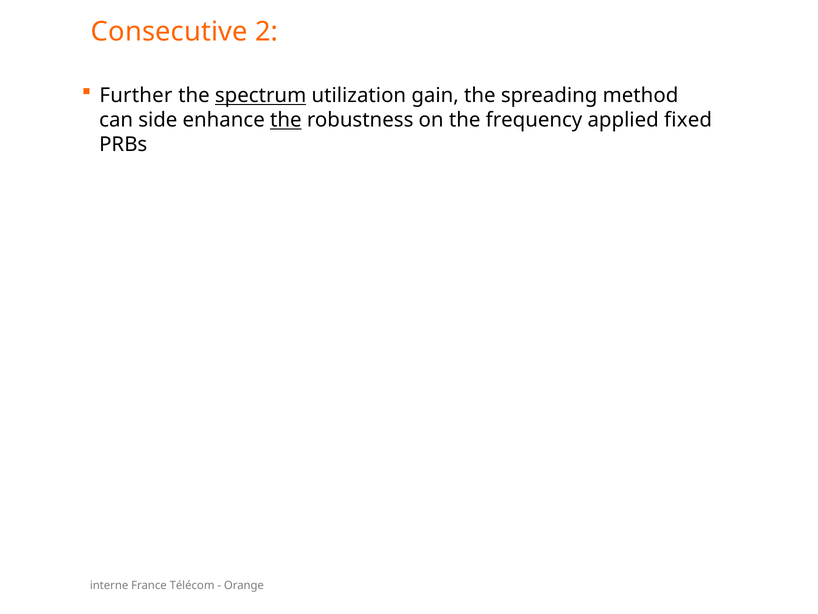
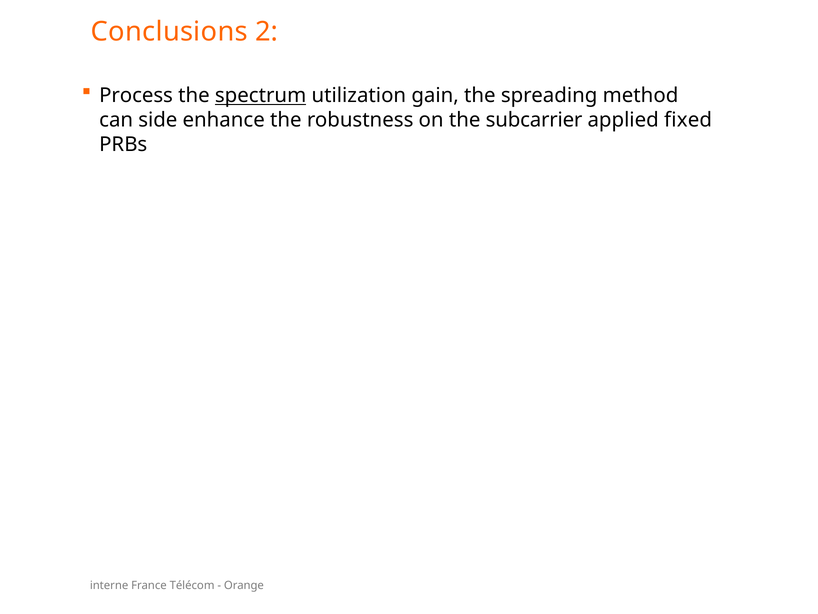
Consecutive: Consecutive -> Conclusions (169, 32)
Further: Further -> Process (136, 96)
the underline: present -> none (286, 120)
frequency: frequency -> subcarrier (534, 120)
